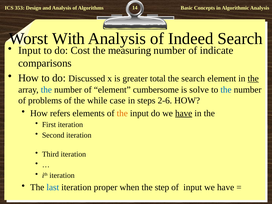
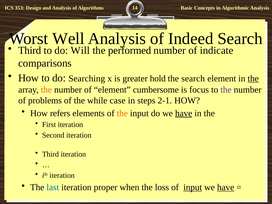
With: With -> Well (68, 39)
Input: Input -> Third (30, 50)
Cost: Cost -> Will (80, 50)
measuring: measuring -> performed (130, 50)
Discussed: Discussed -> Searching (87, 79)
total: total -> hold (158, 79)
the colour: blue -> orange (46, 90)
solve: solve -> focus (199, 90)
the colour: blue -> purple (226, 90)
2-6: 2-6 -> 2-1 (165, 101)
step: step -> loss (162, 187)
input underline: none -> present (193, 187)
have underline: none -> present (226, 187)
